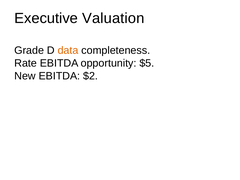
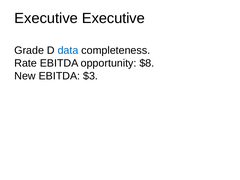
Executive Valuation: Valuation -> Executive (113, 18)
data colour: orange -> blue (68, 50)
$5: $5 -> $8 (147, 63)
$2: $2 -> $3 (91, 76)
